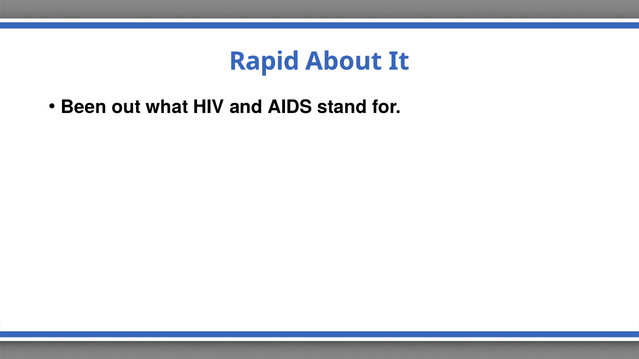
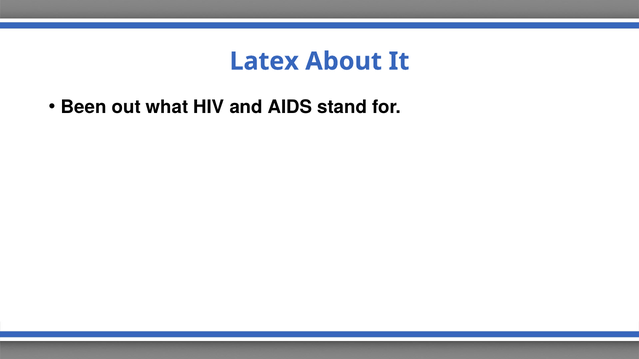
Rapid: Rapid -> Latex (264, 61)
